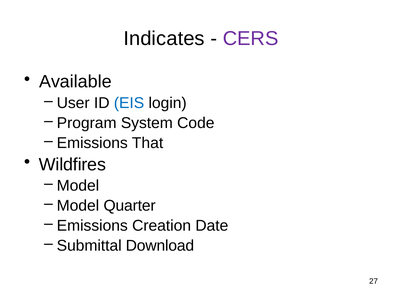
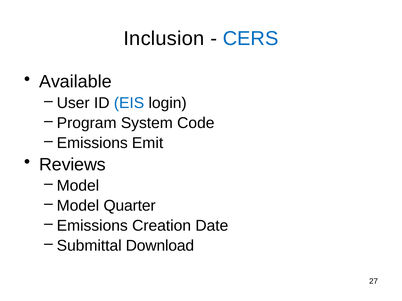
Indicates: Indicates -> Inclusion (164, 39)
CERS colour: purple -> blue (251, 39)
That: That -> Emit (148, 143)
Wildfires: Wildfires -> Reviews (72, 165)
